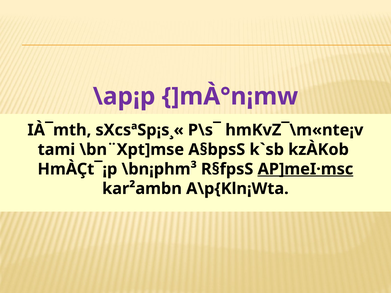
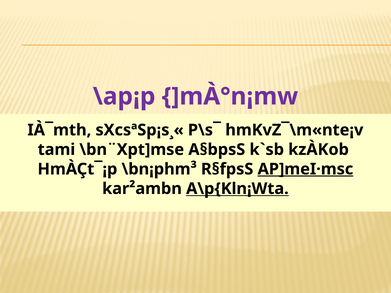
A\p{Kln¡Wta underline: none -> present (237, 189)
